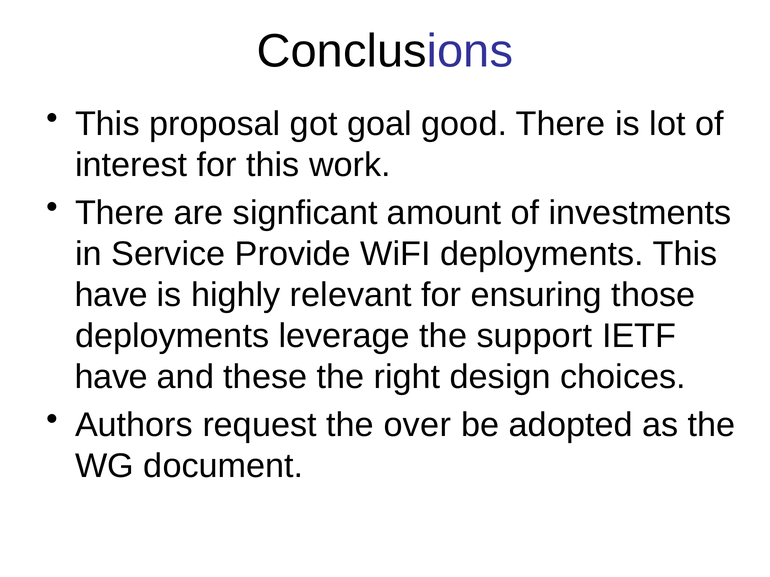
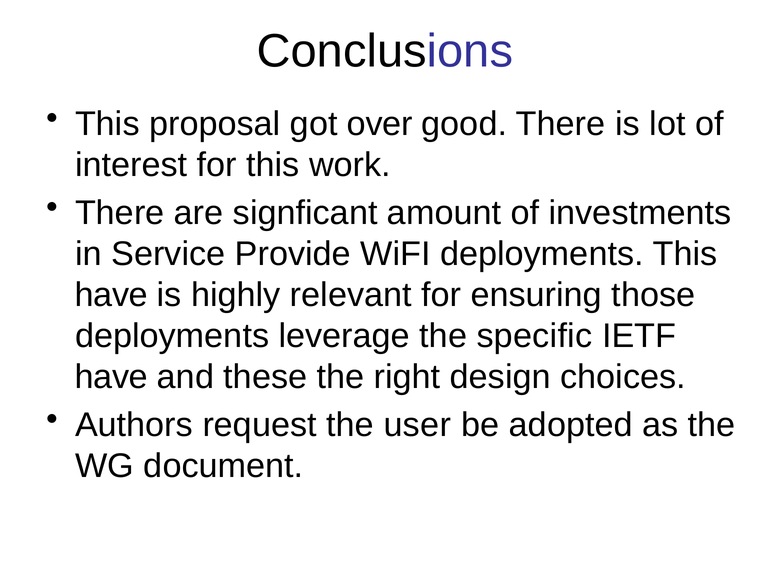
goal: goal -> over (380, 124)
support: support -> specific (534, 336)
over: over -> user (417, 425)
